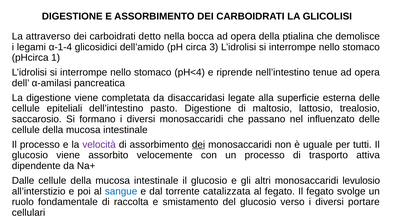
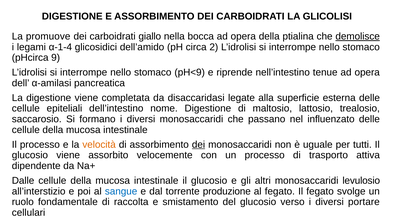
attraverso: attraverso -> promuove (48, 36)
detto: detto -> giallo (150, 36)
demolisce underline: none -> present (358, 36)
3: 3 -> 2 (214, 47)
1: 1 -> 9 (56, 58)
pH<4: pH<4 -> pH<9 (190, 72)
pasto: pasto -> nome (164, 108)
velocità colour: purple -> orange (99, 144)
catalizzata: catalizzata -> produzione (227, 191)
